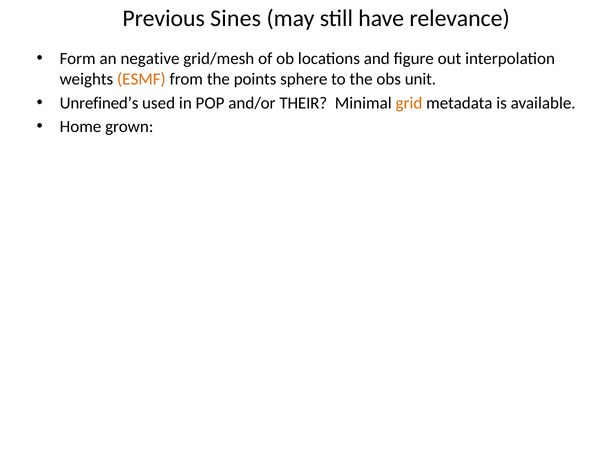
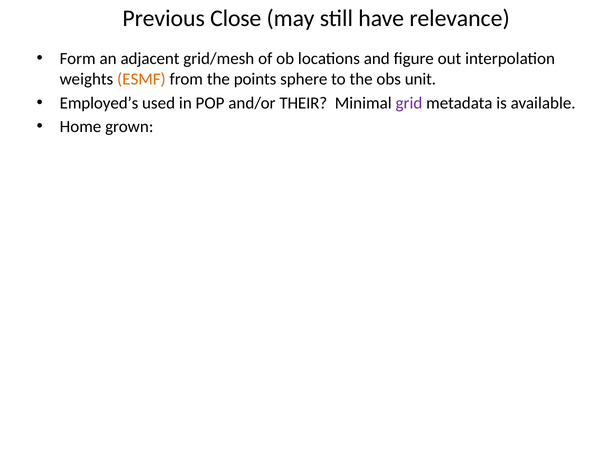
Sines: Sines -> Close (236, 19)
negative: negative -> adjacent (150, 59)
Unrefined’s: Unrefined’s -> Employed’s (99, 103)
grid colour: orange -> purple (409, 103)
